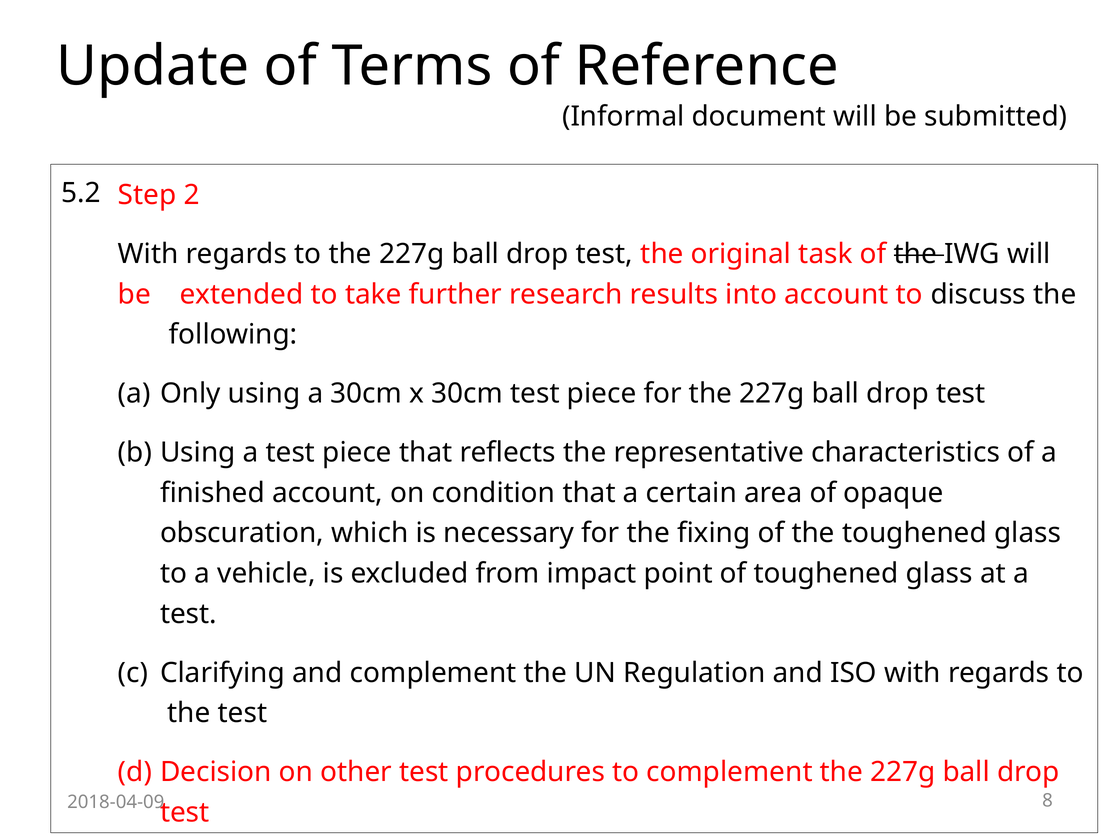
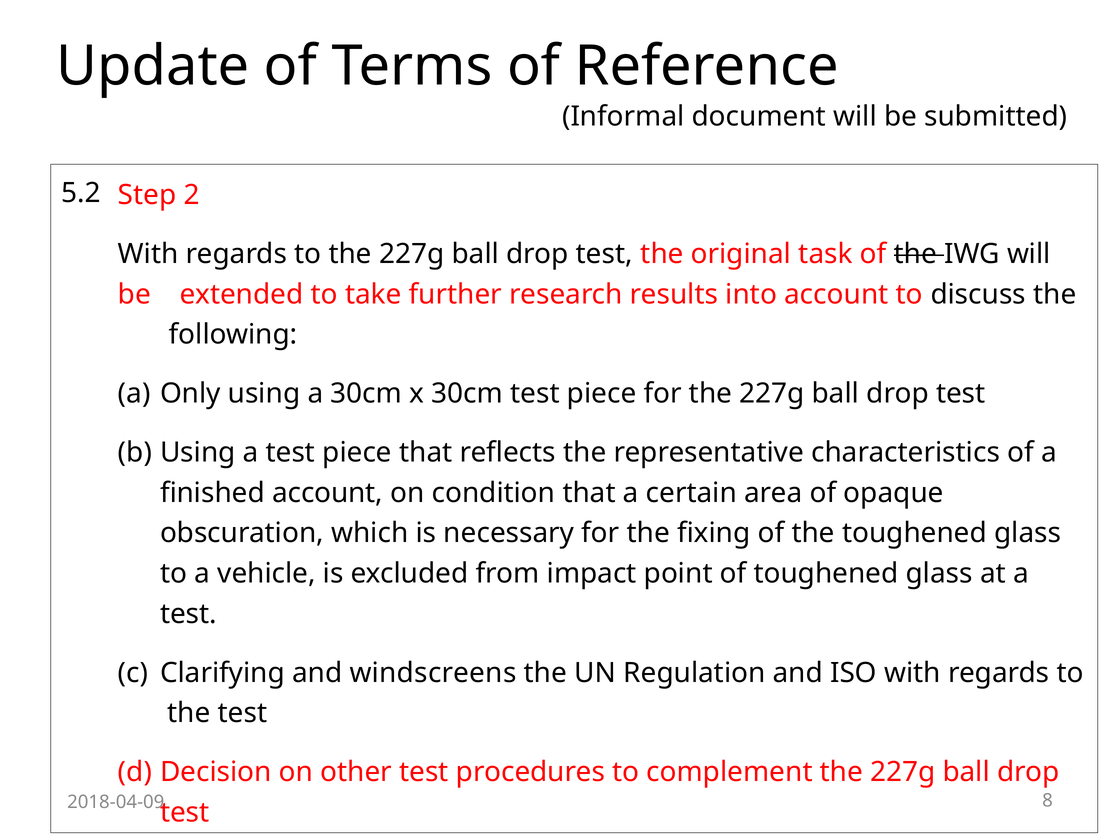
and complement: complement -> windscreens (433, 673)
